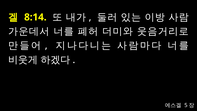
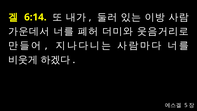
8:14: 8:14 -> 6:14 (35, 17)
